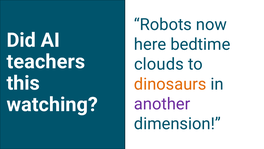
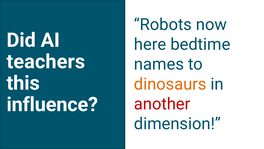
clouds: clouds -> names (159, 64)
watching: watching -> influence (52, 104)
another colour: purple -> red (162, 104)
